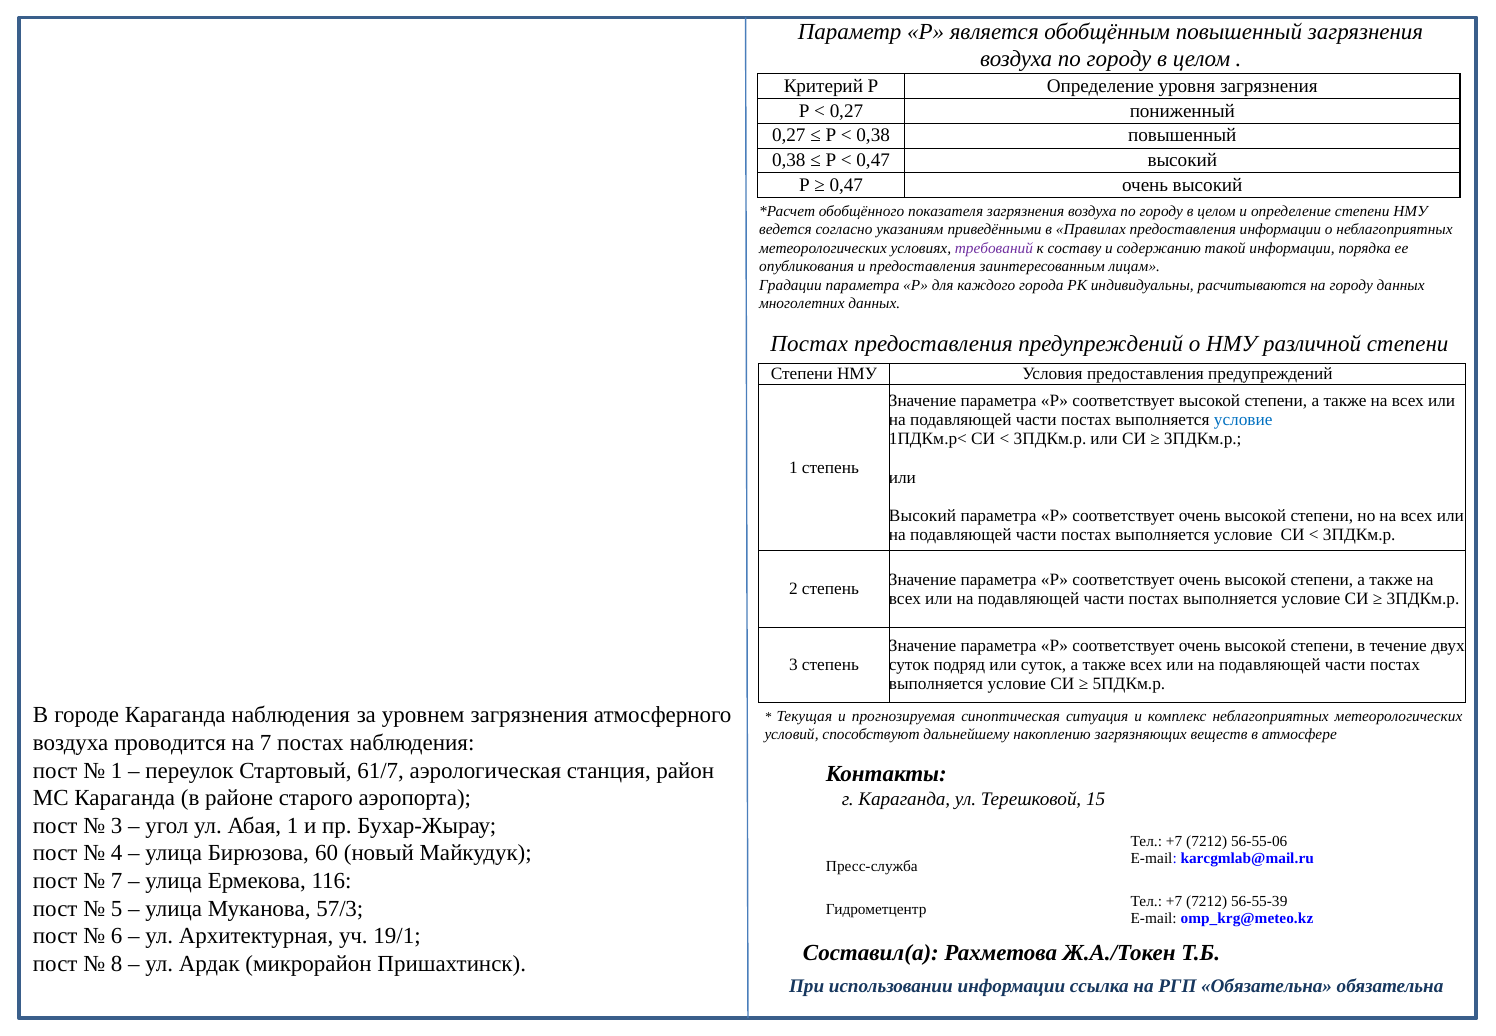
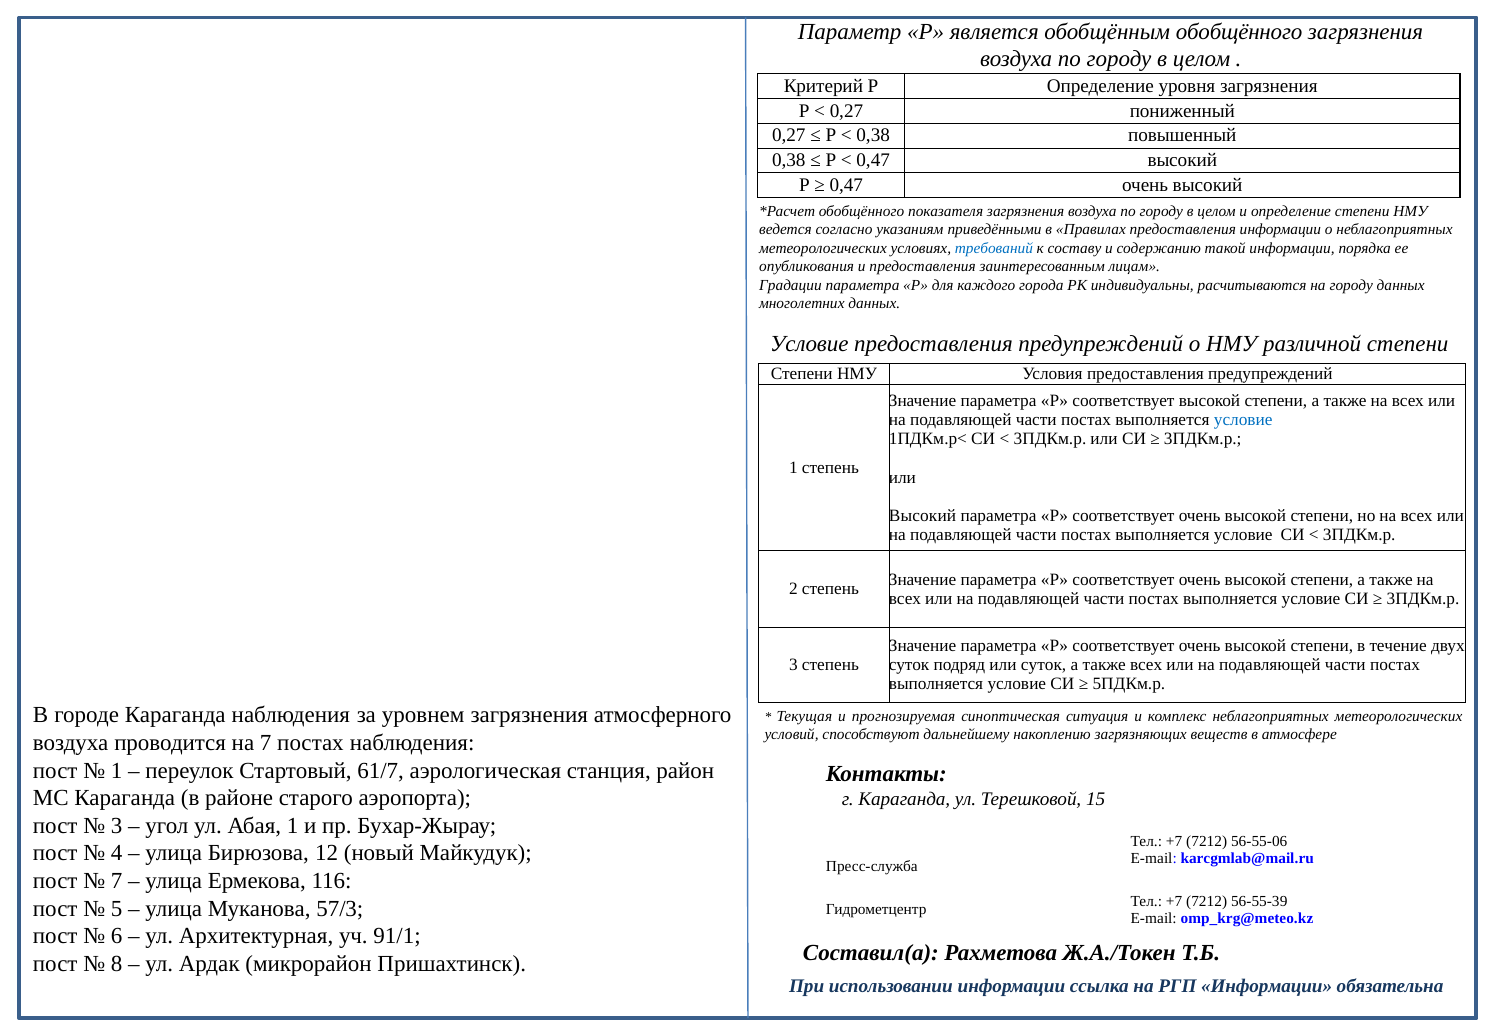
обобщённым повышенный: повышенный -> обобщённого (1239, 32)
требований colour: purple -> blue (994, 248)
Постах: Постах -> Условие (809, 344)
60: 60 -> 12 (327, 853)
19/1: 19/1 -> 91/1 (397, 936)
РГП Обязательна: Обязательна -> Информации (1267, 986)
